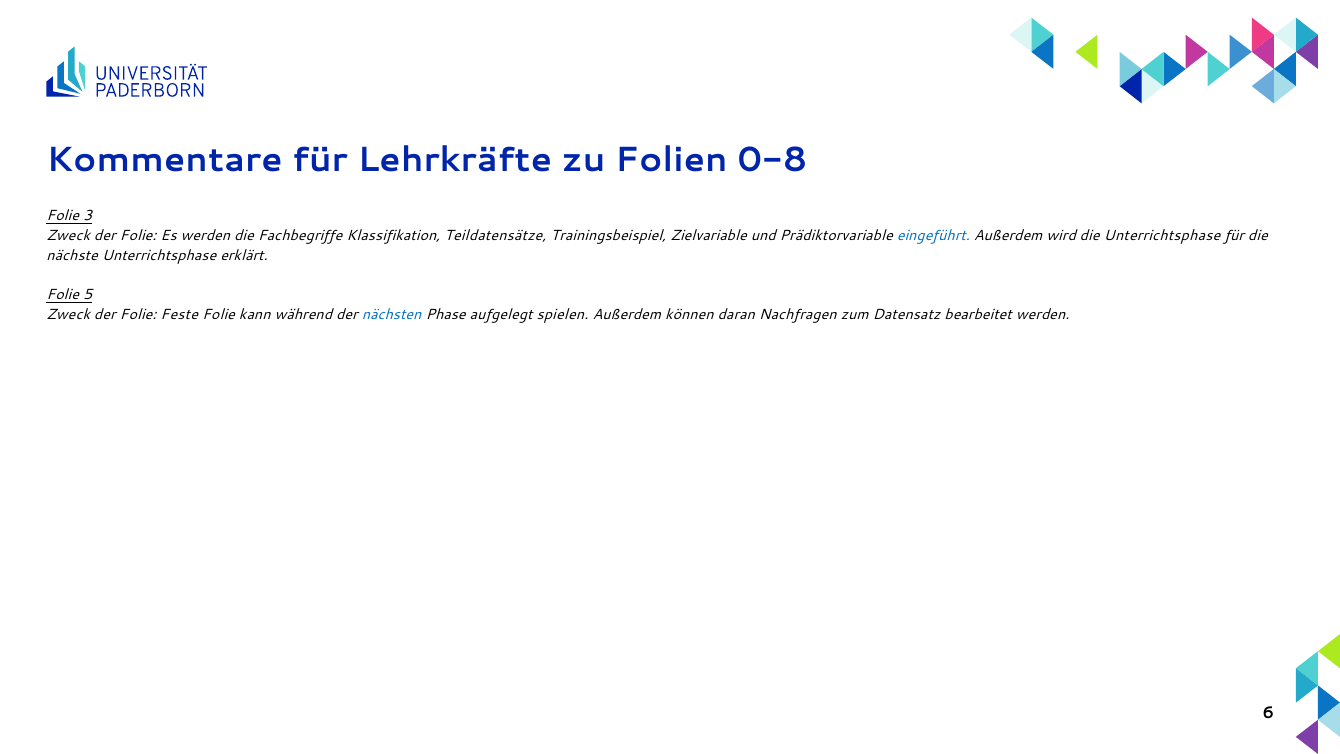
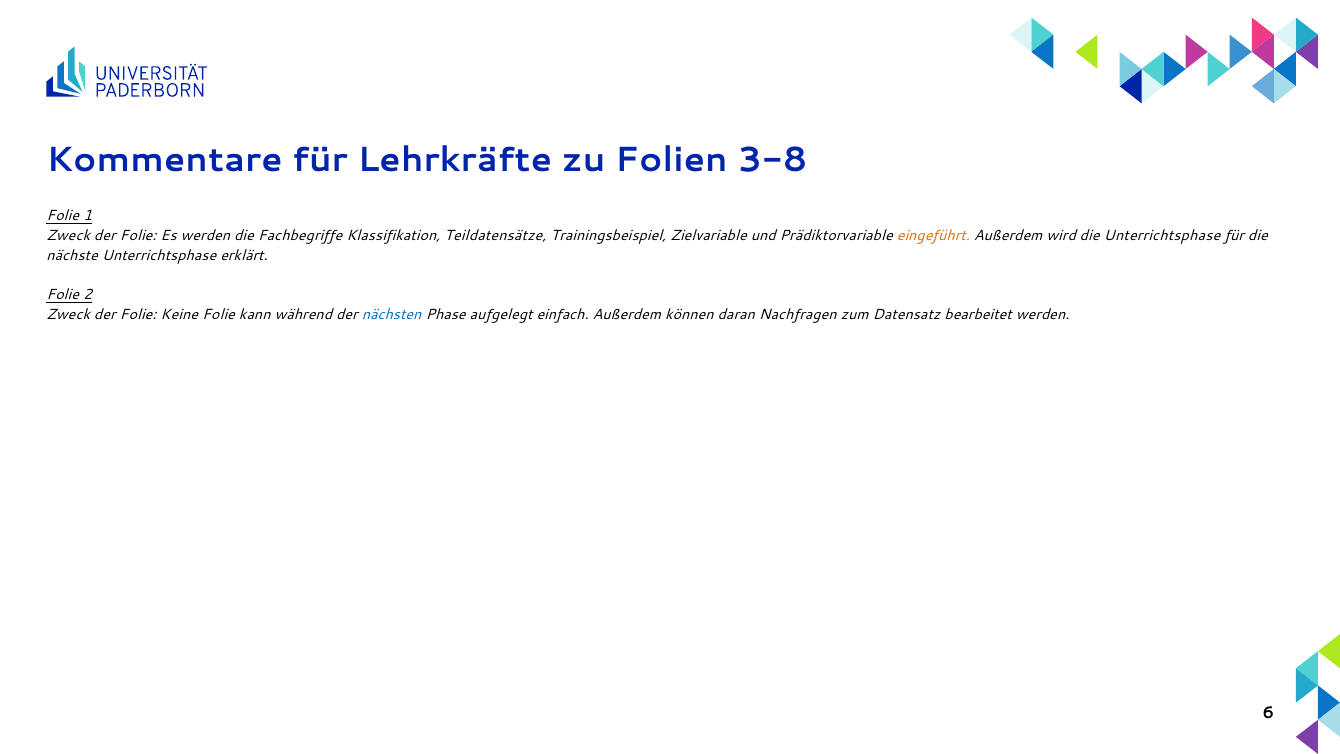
0-8: 0-8 -> 3-8 (772, 160)
3: 3 -> 1 (88, 216)
eingeführt colour: blue -> orange (933, 235)
5: 5 -> 2 (88, 295)
Feste: Feste -> Keine (179, 315)
spielen: spielen -> einfach (563, 315)
